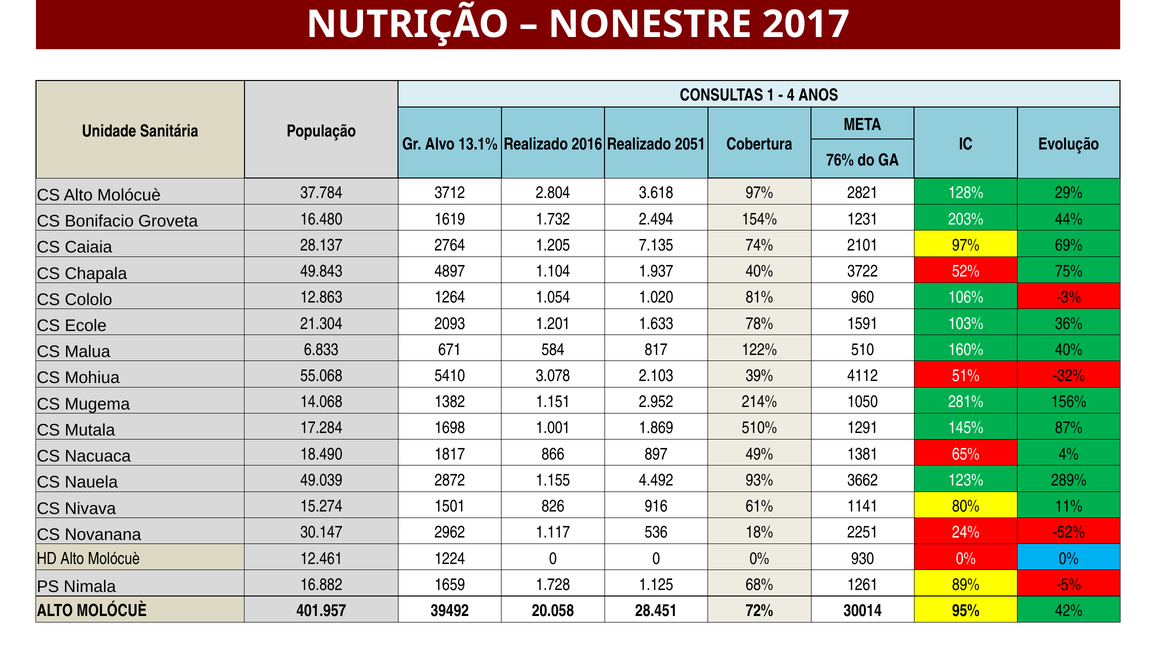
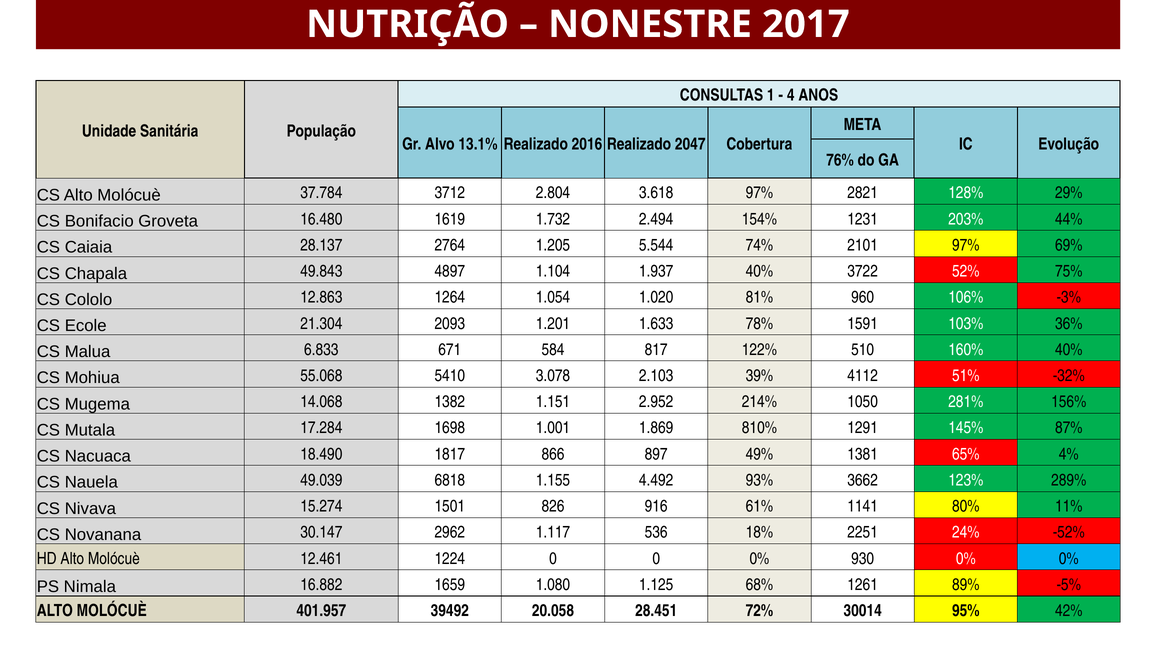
2051: 2051 -> 2047 (690, 144)
7.135: 7.135 -> 5.544 (656, 245)
510%: 510% -> 810% (759, 428)
2872: 2872 -> 6818 (450, 480)
1.728: 1.728 -> 1.080 (553, 585)
